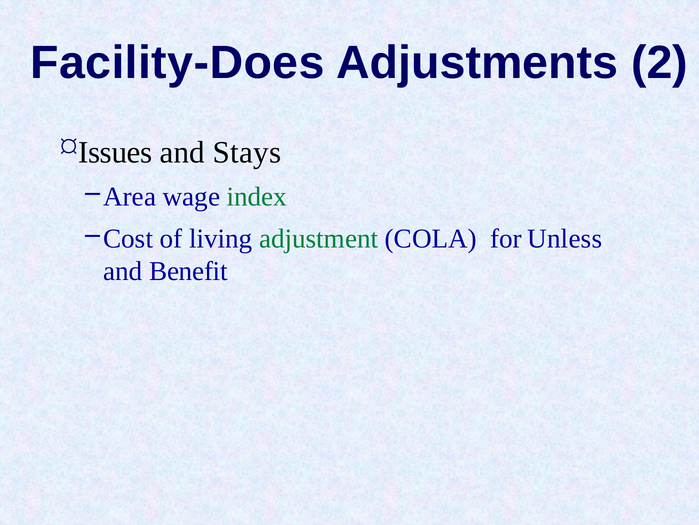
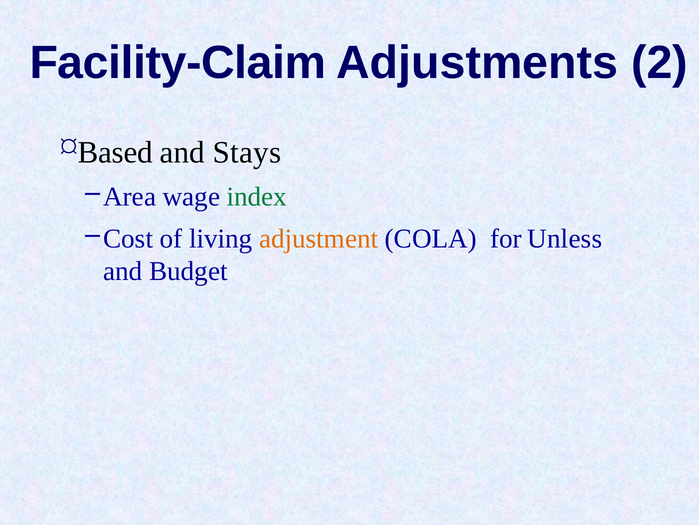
Facility-Does: Facility-Does -> Facility-Claim (178, 63)
Issues: Issues -> Based (115, 152)
adjustment colour: green -> orange (319, 238)
Benefit: Benefit -> Budget (188, 271)
